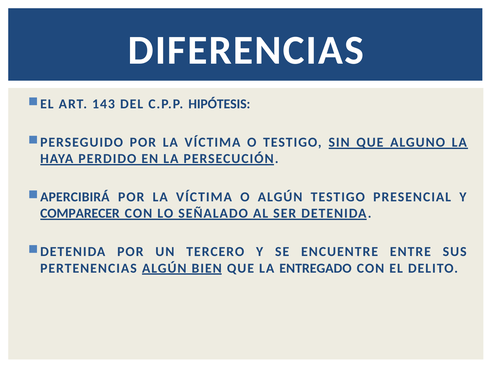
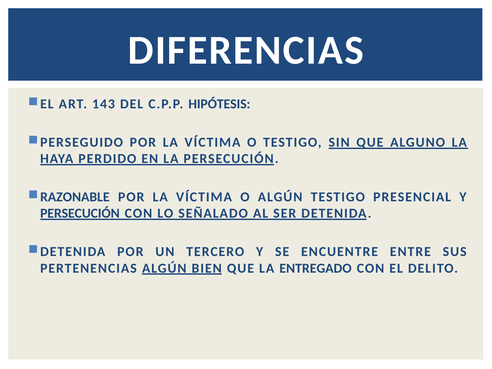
APERCIBIRÁ: APERCIBIRÁ -> RAZONABLE (75, 197)
COMPARECER: COMPARECER -> PERSECUCIÓN (80, 213)
